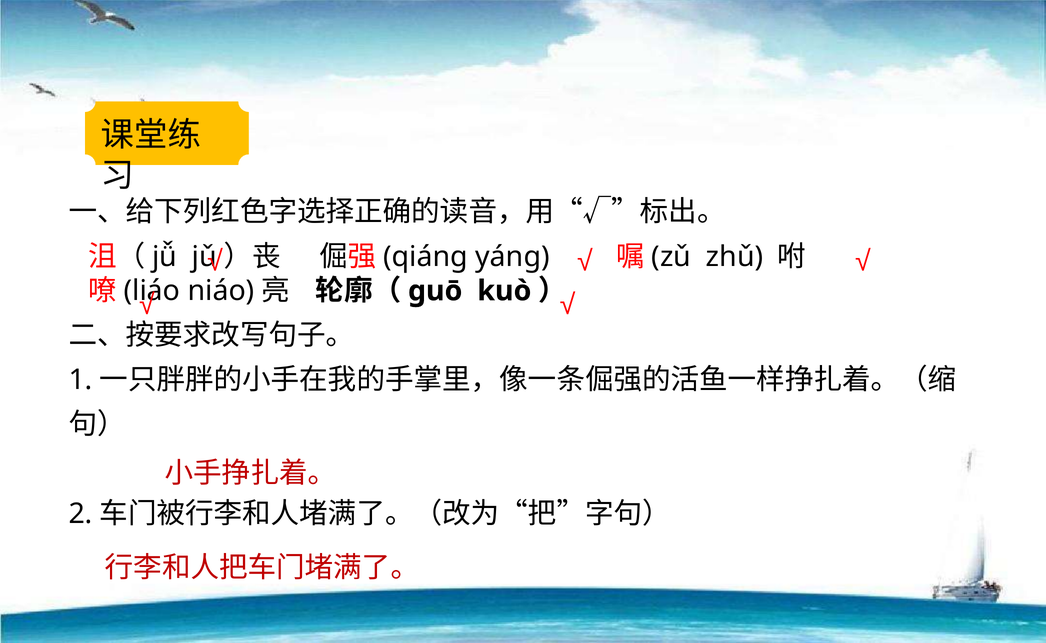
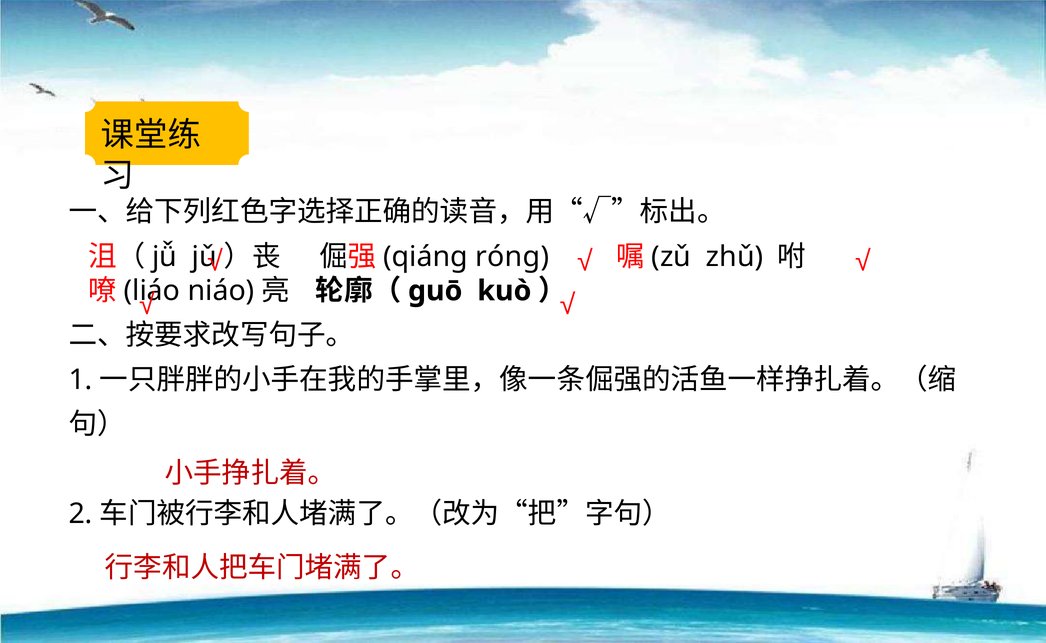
yáng: yáng -> rónɡ (512, 256)
